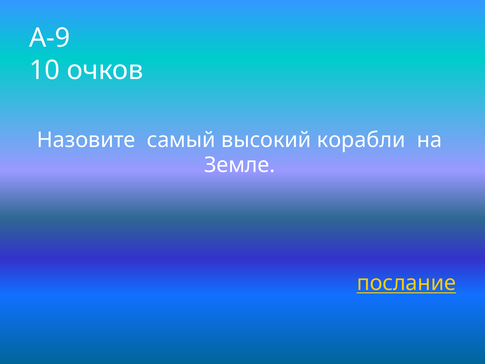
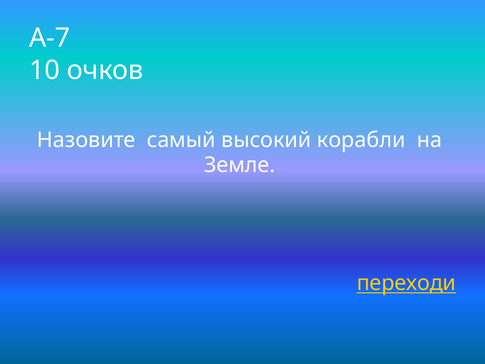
А-9: А-9 -> А-7 (50, 38)
послание: послание -> переходи (406, 283)
